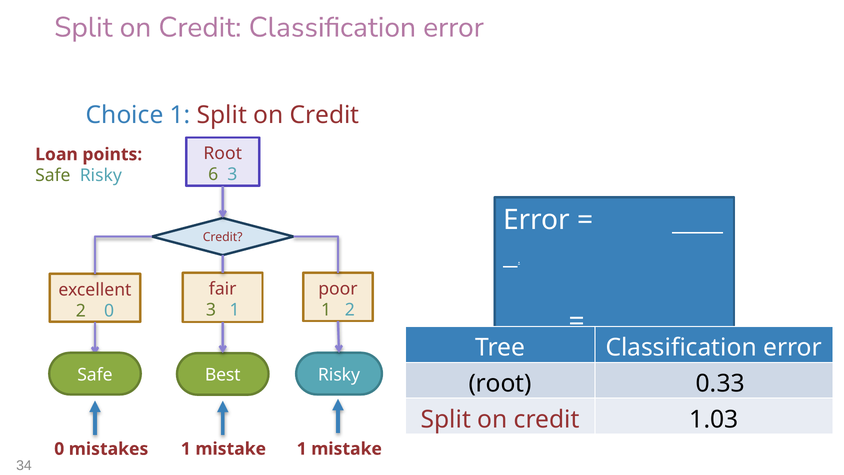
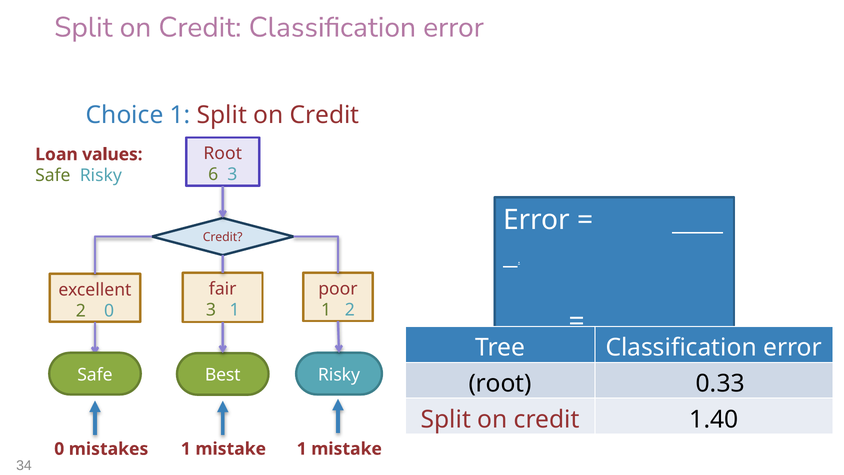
points: points -> values (112, 154)
1.03: 1.03 -> 1.40 (714, 419)
